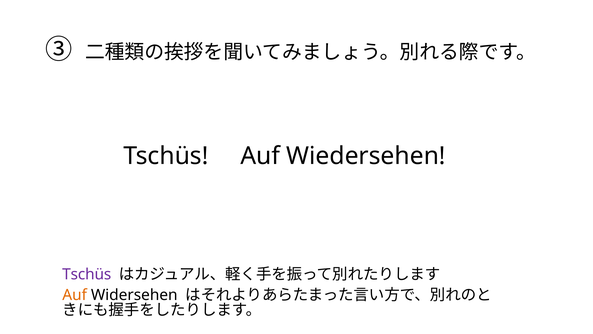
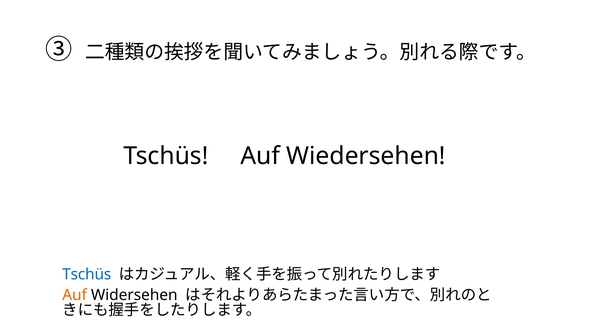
Tschüs colour: purple -> blue (87, 274)
